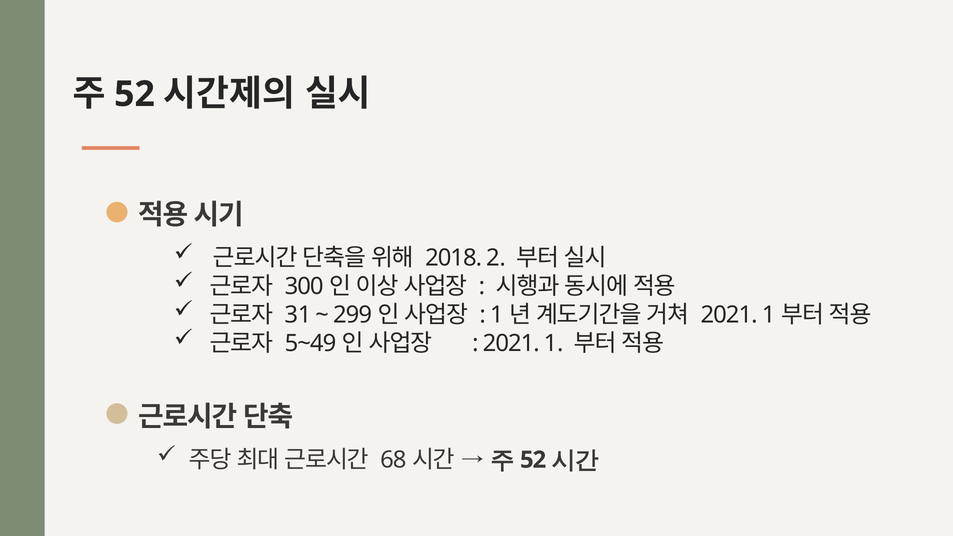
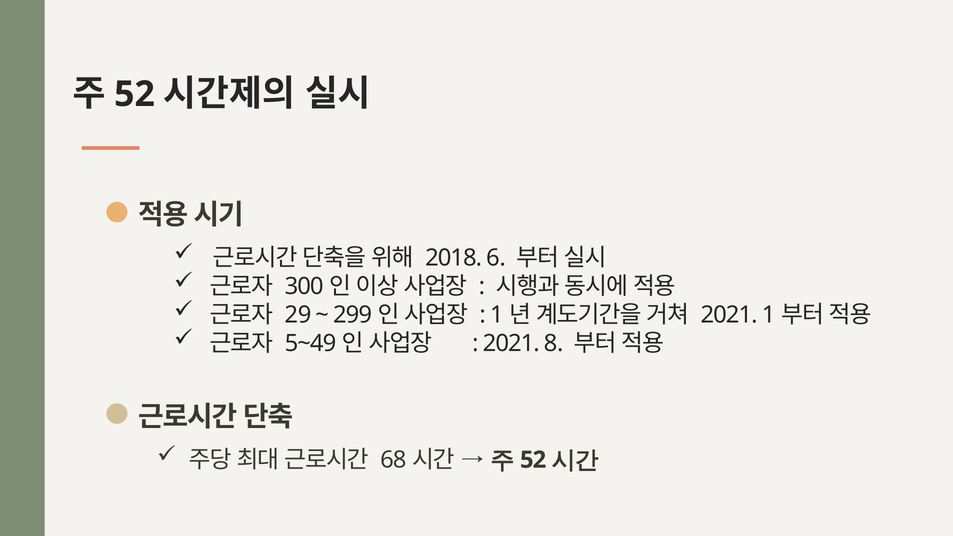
2: 2 -> 6 (496, 258)
31: 31 -> 29 (298, 315)
1: 1 -> 8 (554, 343)
